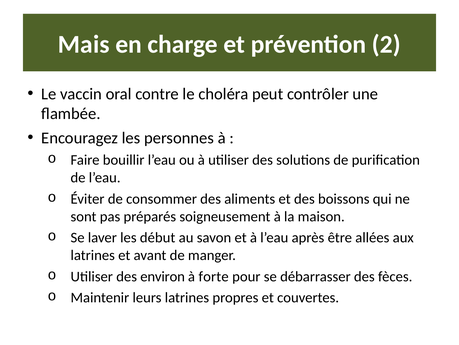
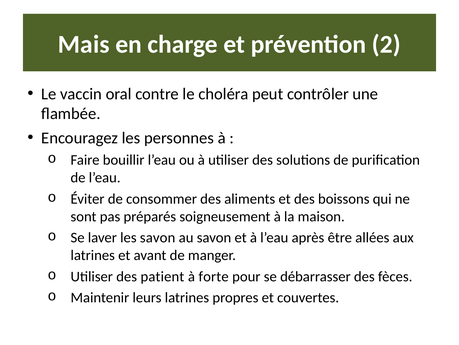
les début: début -> savon (158, 237)
environ: environ -> patient (162, 276)
